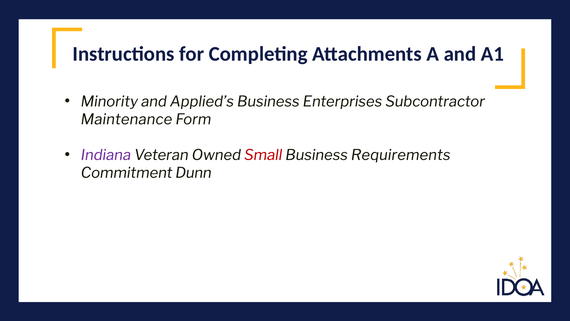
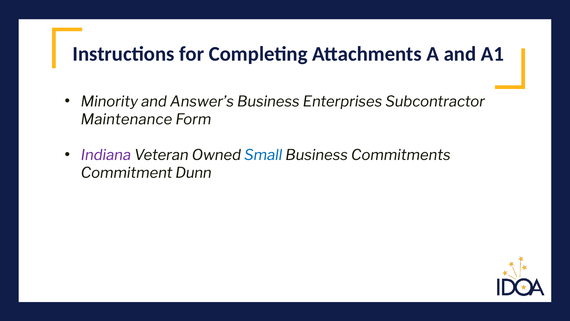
Applied’s: Applied’s -> Answer’s (202, 101)
Small colour: red -> blue (263, 155)
Requirements: Requirements -> Commitments (401, 155)
